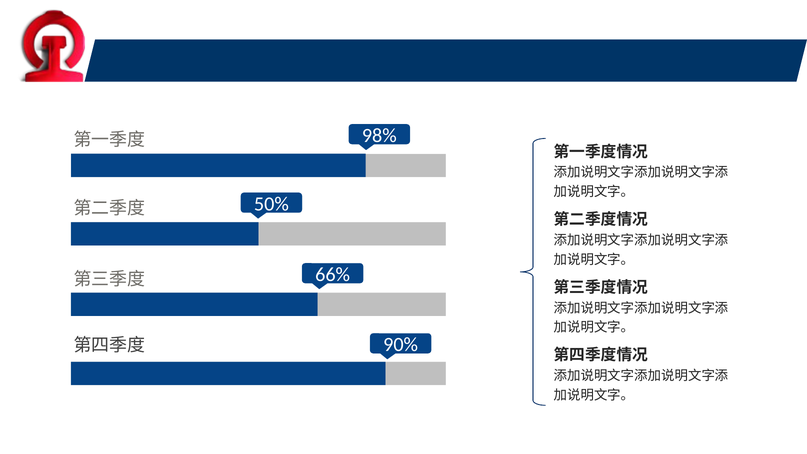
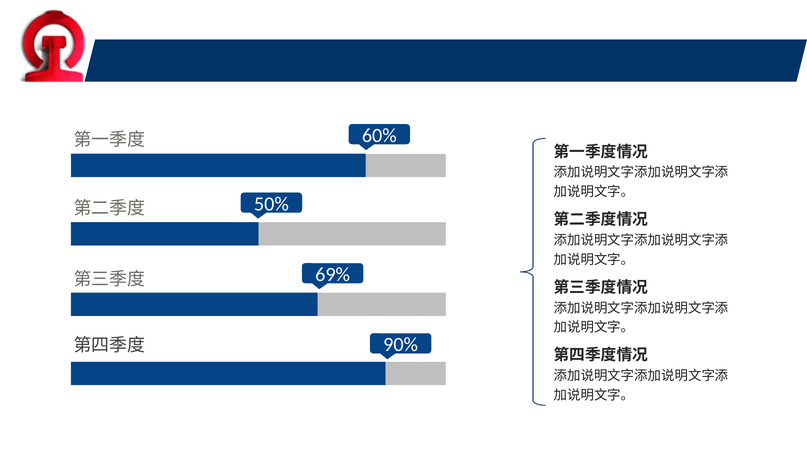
98%: 98% -> 60% (379, 136)
66%: 66% -> 69% (333, 275)
